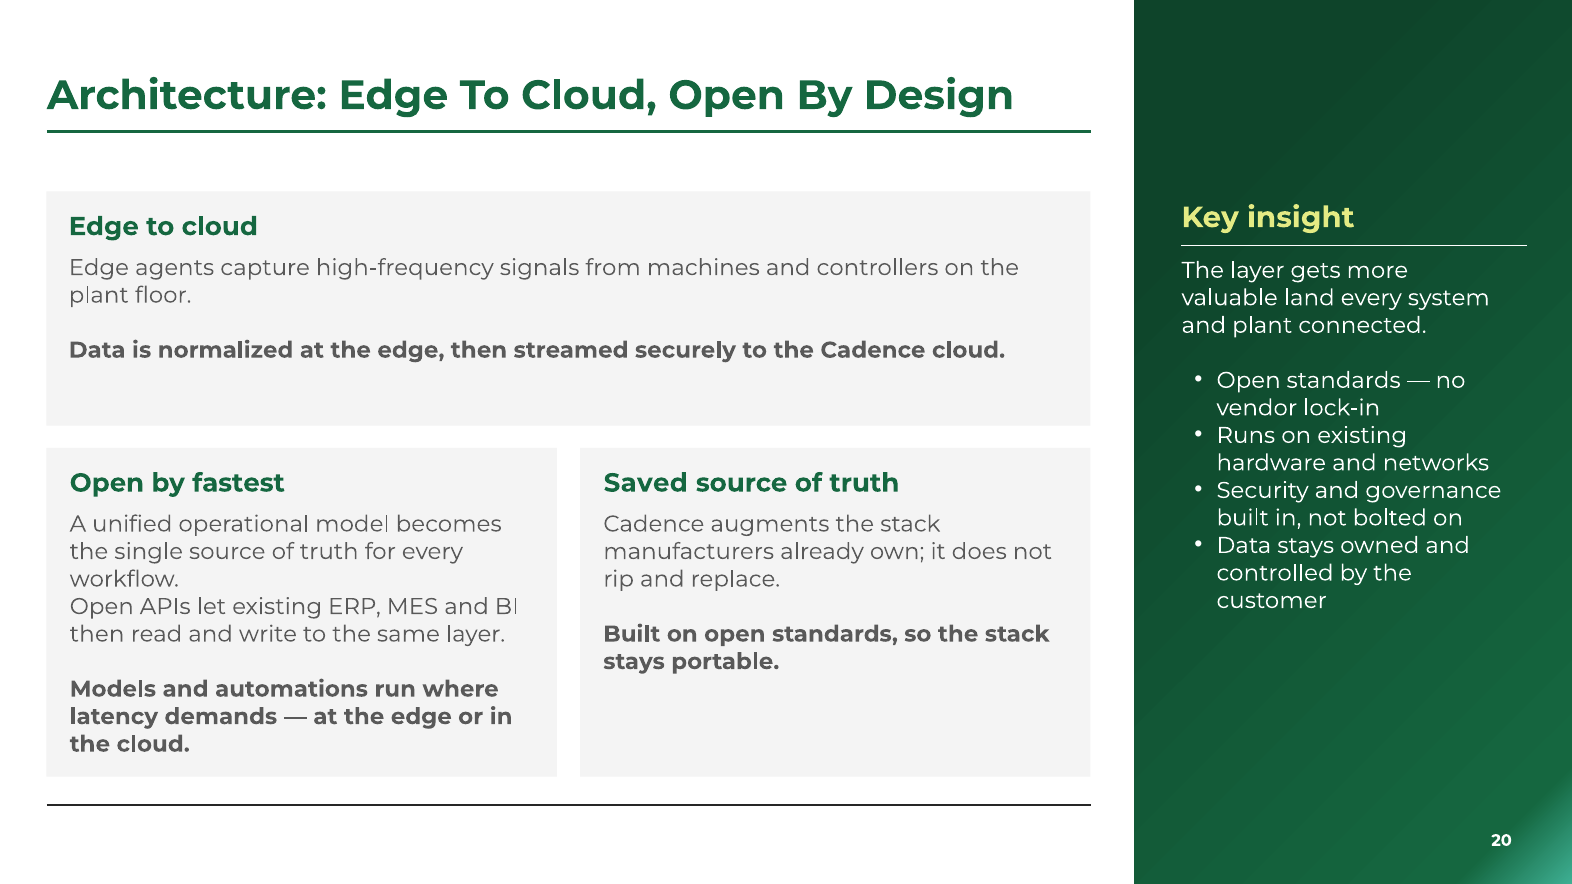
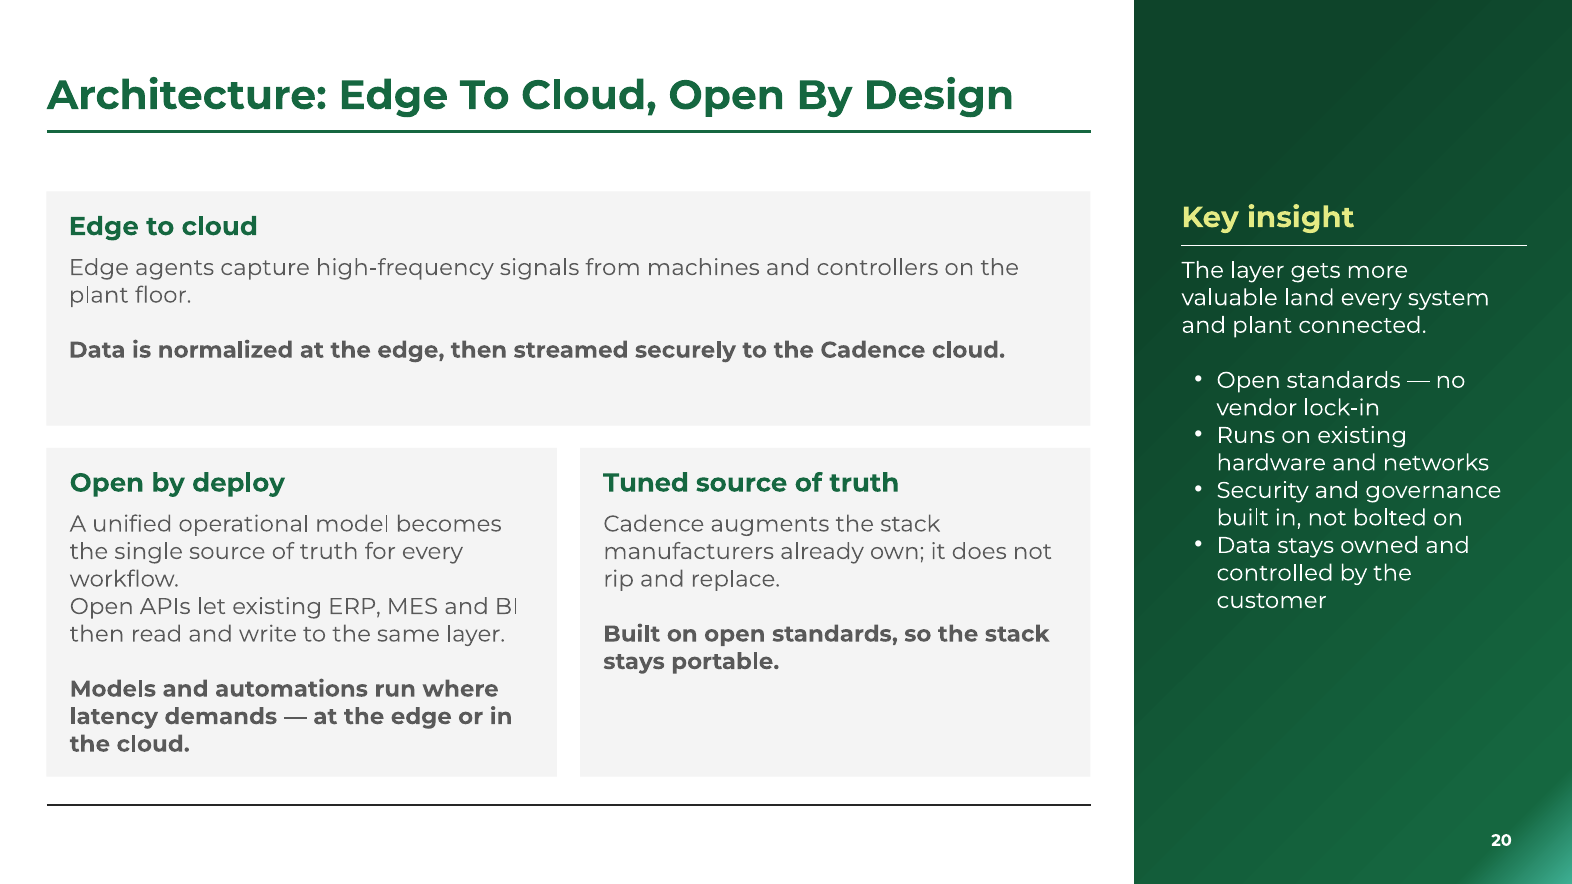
fastest: fastest -> deploy (239, 483)
Saved: Saved -> Tuned (646, 483)
